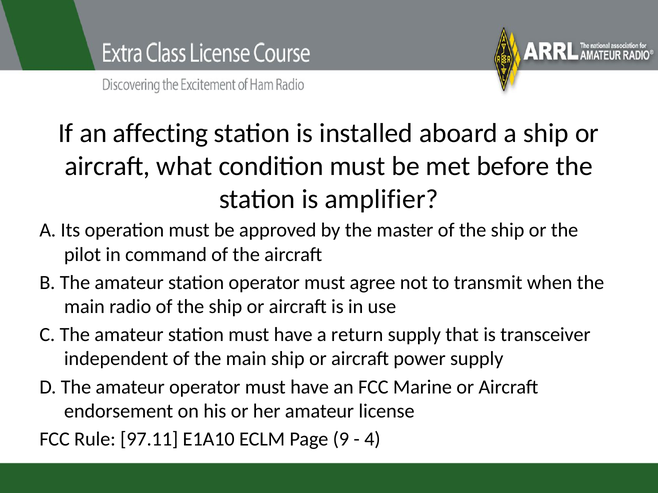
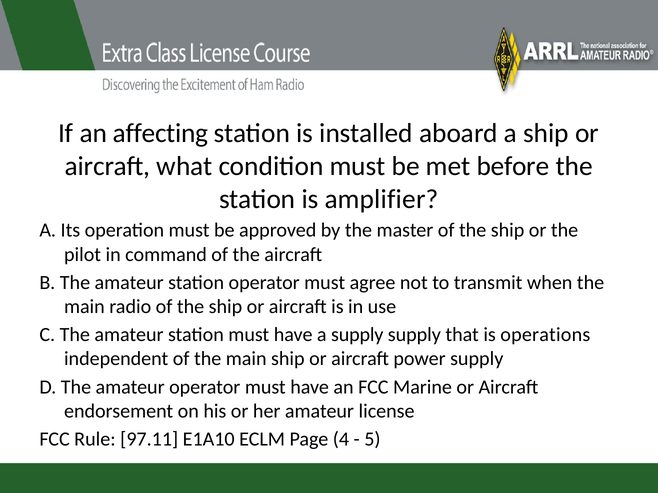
a return: return -> supply (357, 335)
transceiver: transceiver -> operations (545, 335)
9: 9 -> 4 (341, 440)
4: 4 -> 5 (372, 440)
